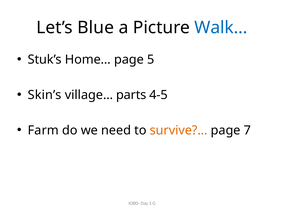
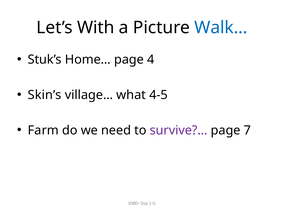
Blue: Blue -> With (96, 27)
5: 5 -> 4 (151, 60)
parts: parts -> what (131, 95)
survive?… colour: orange -> purple (179, 130)
